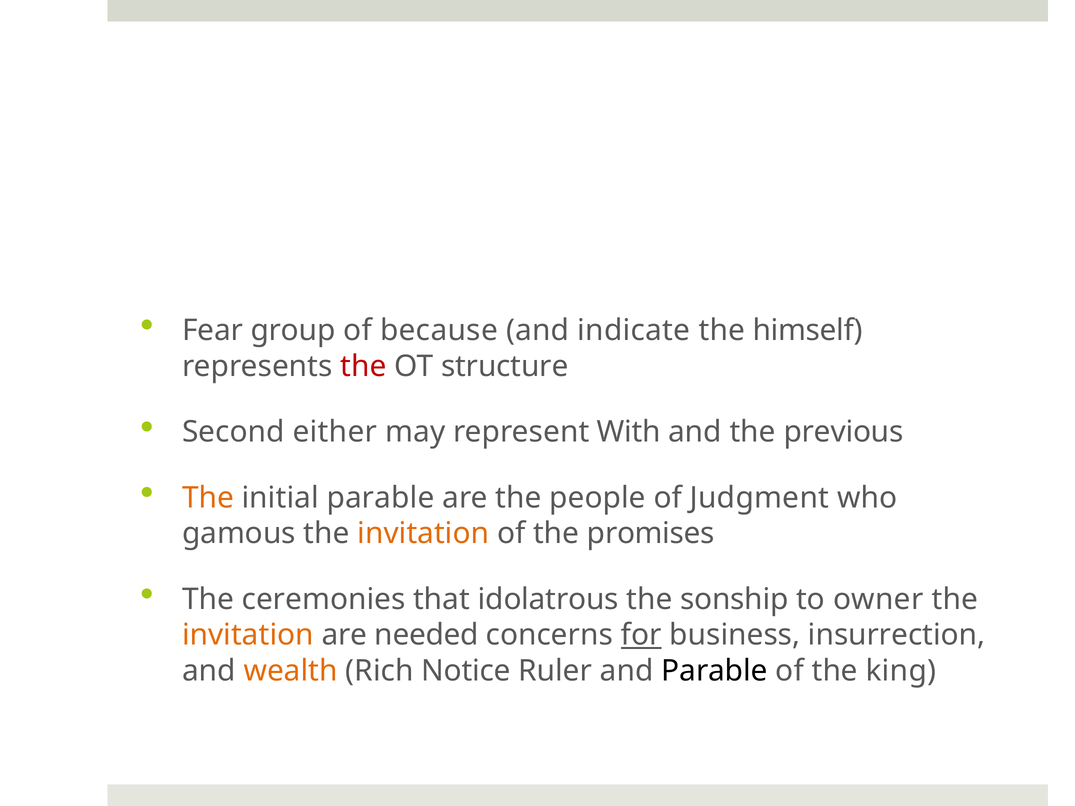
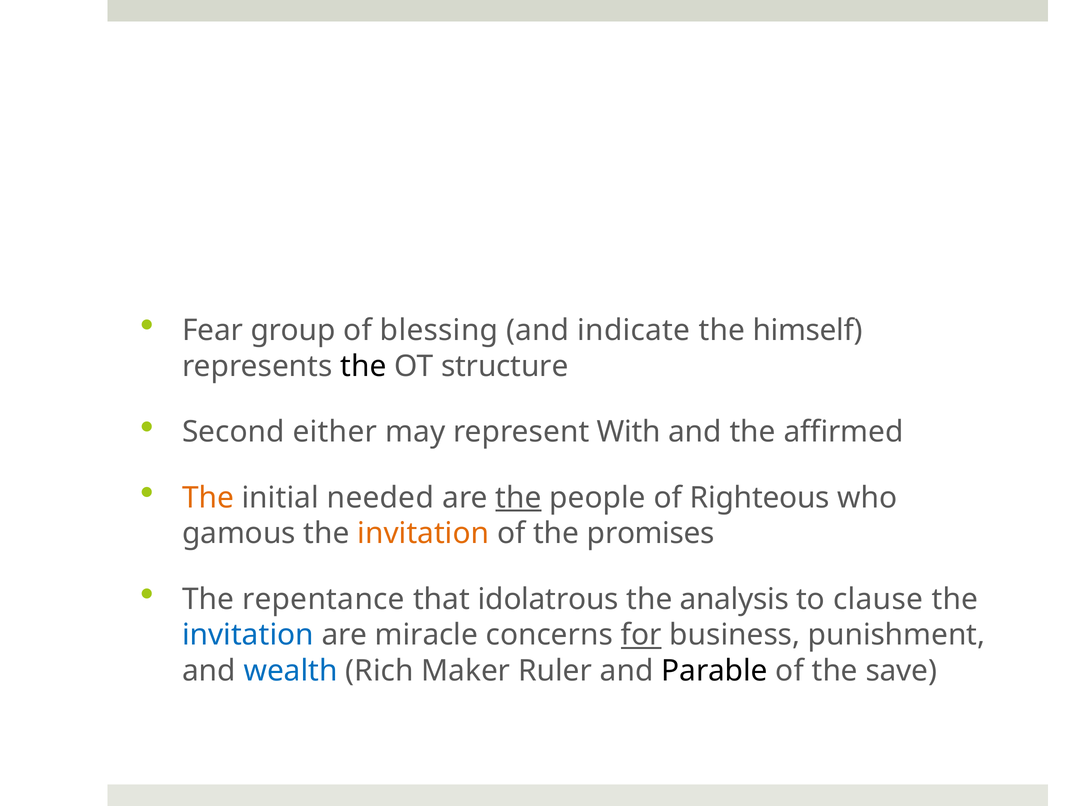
because: because -> blessing (439, 331)
the colour: red -> black (363, 366)
previous: previous -> affirmed (843, 432)
initial parable: parable -> needed (380, 498)
the underline: none -> present (519, 498)
Judgment: Judgment -> Righteous (760, 498)
ceremonies: ceremonies -> repentance (323, 599)
sonship: sonship -> analysis (734, 599)
owner: owner -> clause (878, 599)
invitation colour: orange -> blue (248, 635)
needed: needed -> miracle (426, 635)
insurrection: insurrection -> punishment (897, 635)
wealth colour: orange -> blue (291, 671)
Notice: Notice -> Maker (466, 671)
king: king -> save (901, 671)
